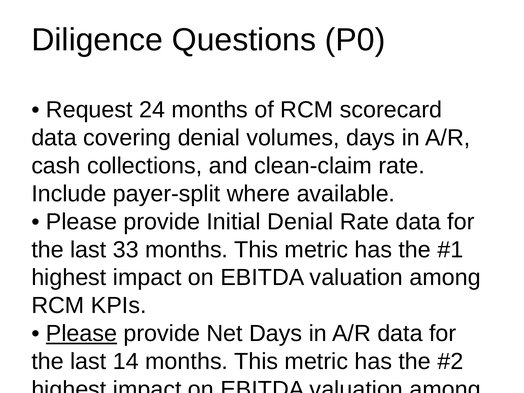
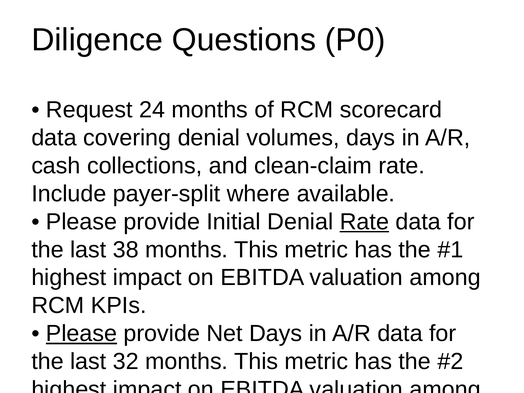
Rate underline: none -> present (364, 222)
33: 33 -> 38 (126, 250)
14: 14 -> 32 (126, 361)
